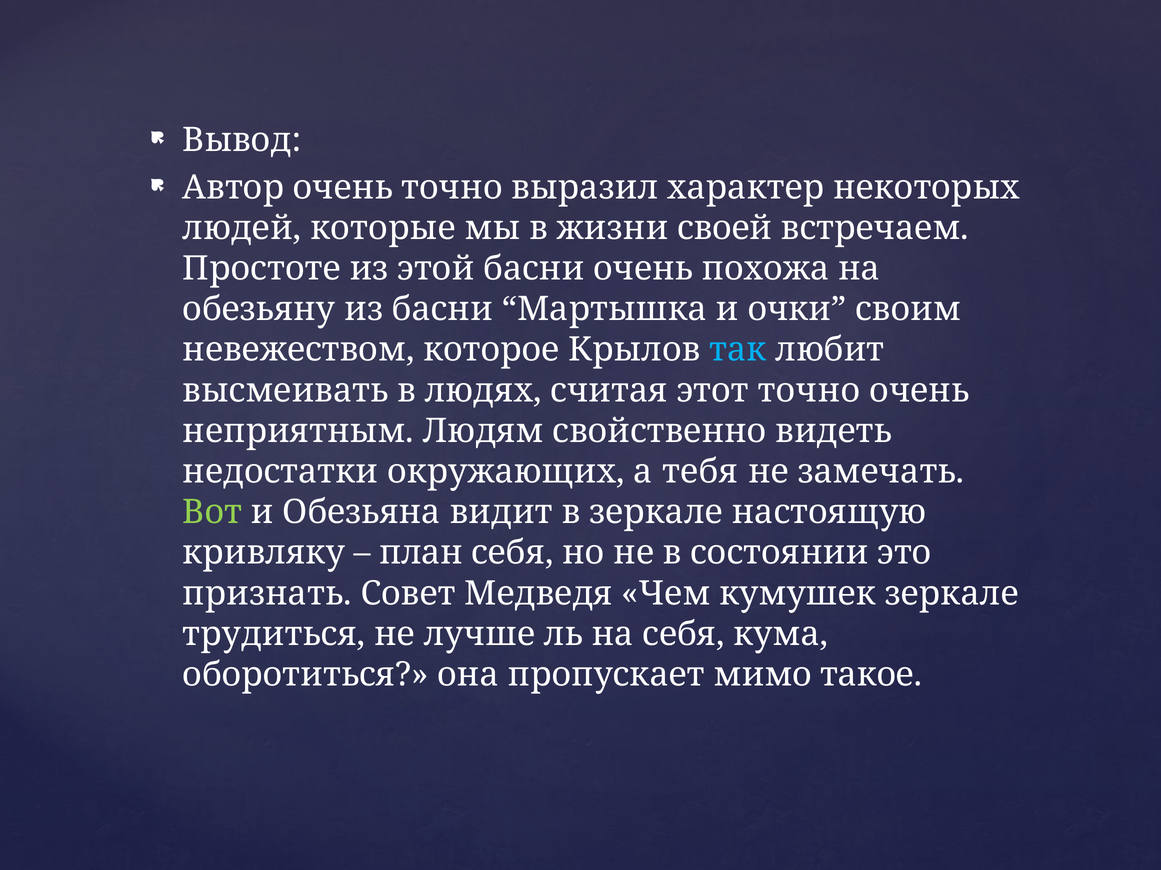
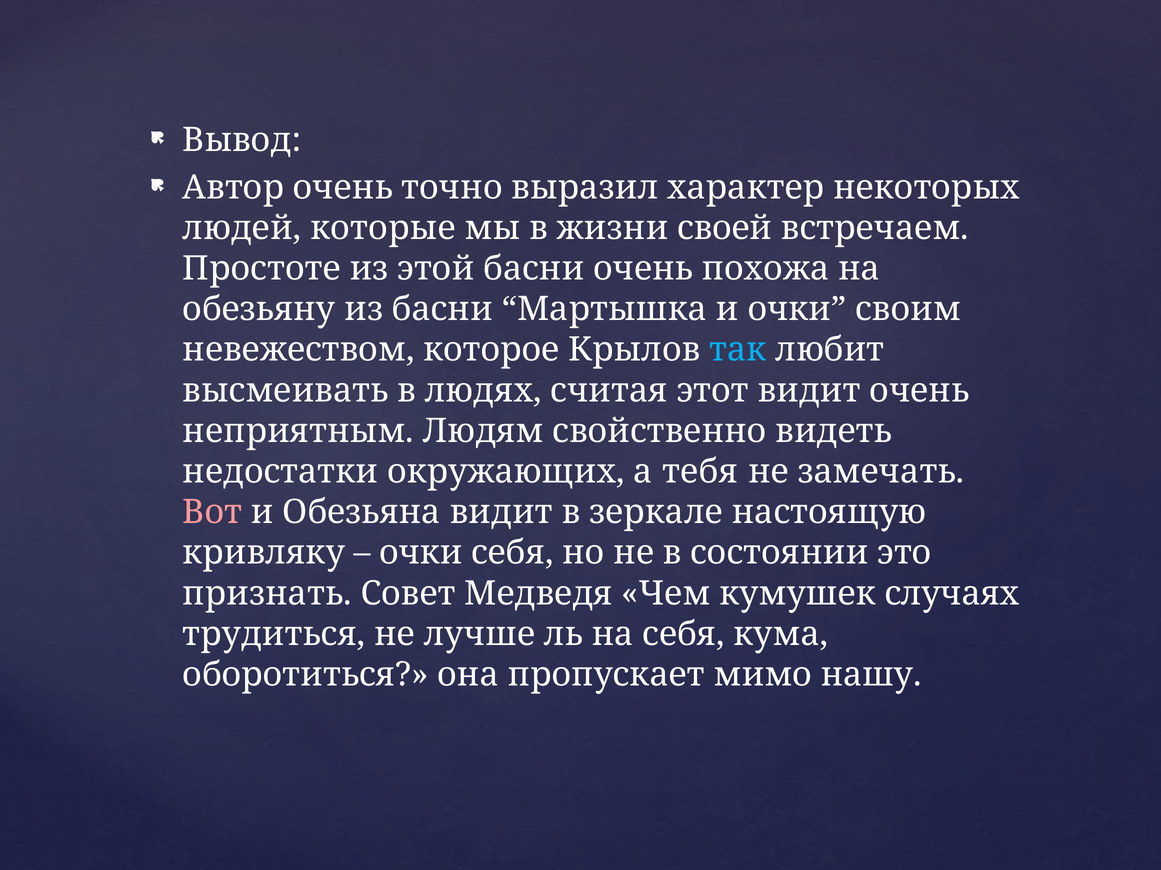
этот точно: точно -> видит (809, 391)
Вот colour: light green -> pink (212, 513)
план: план -> очки (421, 553)
кумушек зеркале: зеркале -> случаях (952, 594)
такое: такое -> нашу (871, 675)
